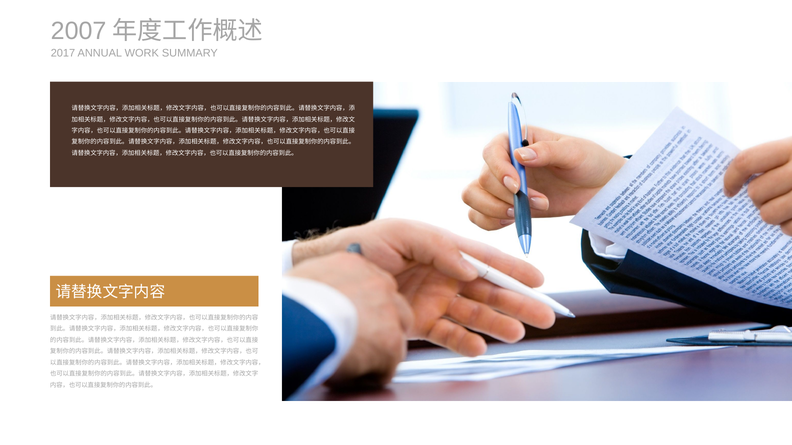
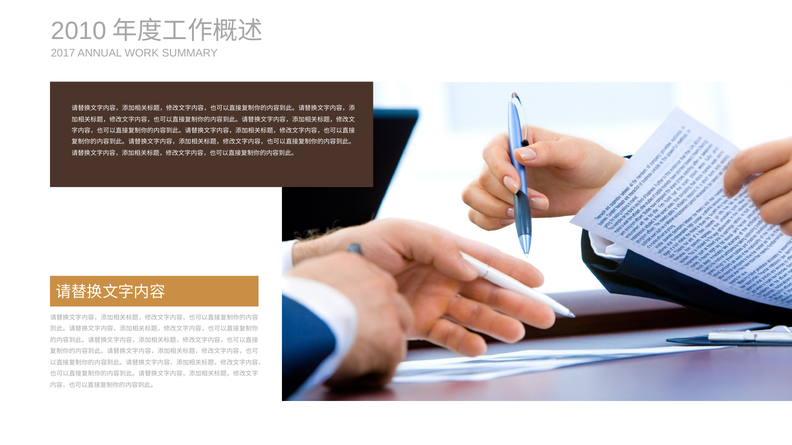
2007: 2007 -> 2010 (79, 31)
